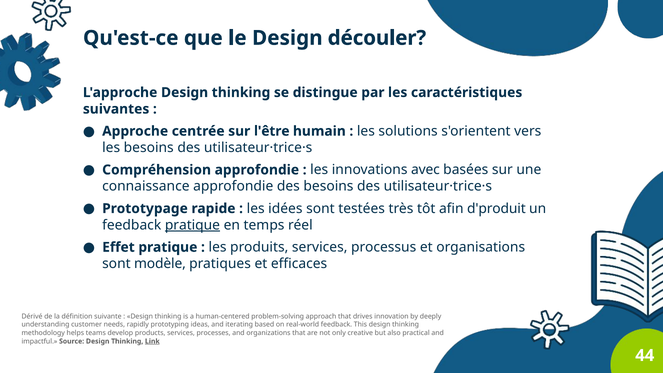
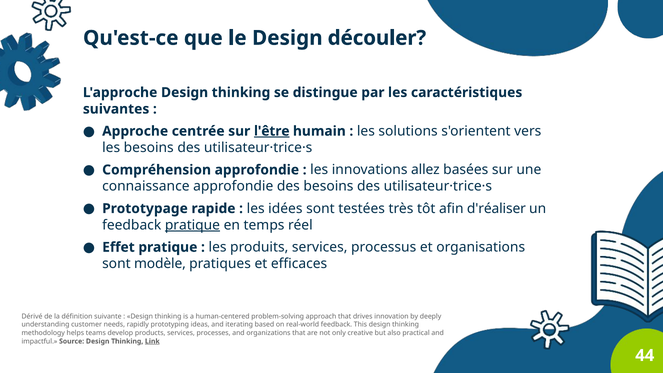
l'être underline: none -> present (272, 131)
avec: avec -> allez (425, 170)
d'produit: d'produit -> d'réaliser (496, 208)
